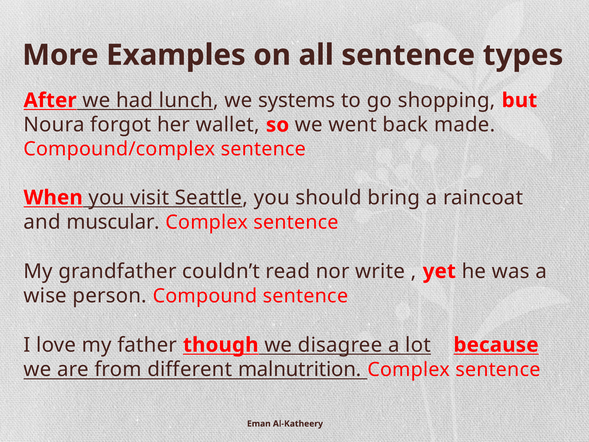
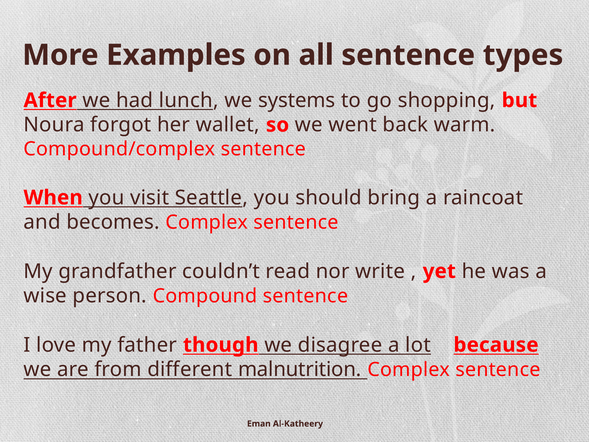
made: made -> warm (465, 125)
muscular: muscular -> becomes (113, 222)
